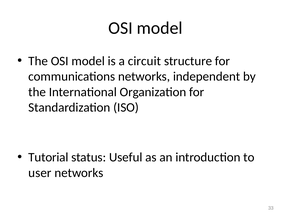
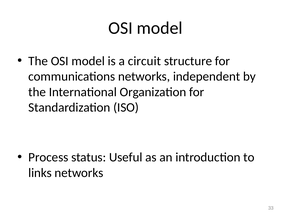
Tutorial: Tutorial -> Process (48, 157)
user: user -> links (40, 173)
